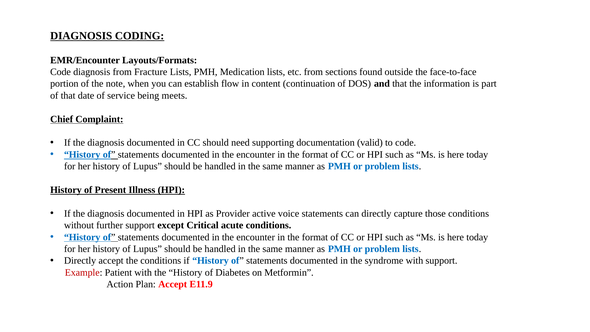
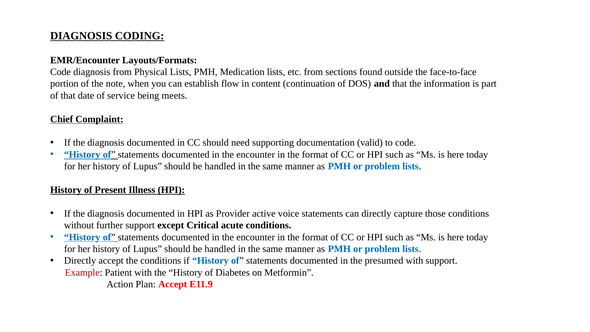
Fracture: Fracture -> Physical (151, 72)
syndrome: syndrome -> presumed (384, 261)
